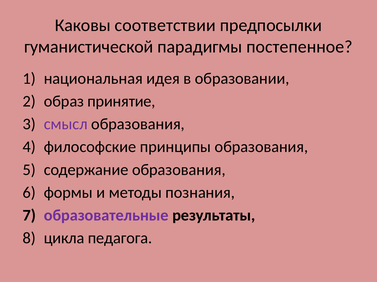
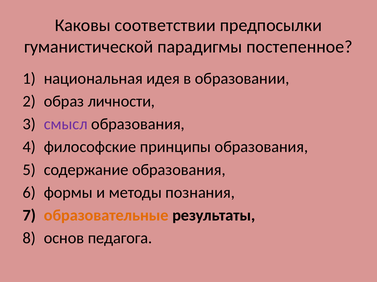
принятие: принятие -> личности (121, 102)
образовательные colour: purple -> orange (106, 216)
цикла: цикла -> основ (64, 239)
